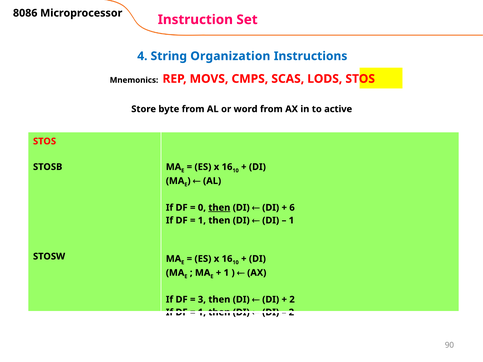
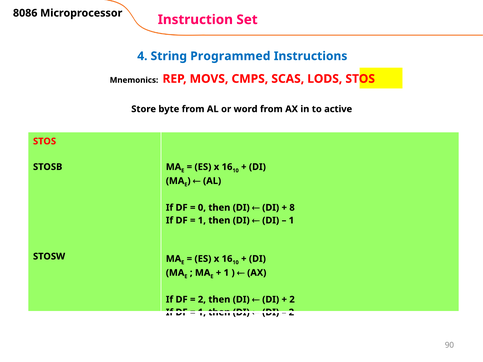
Organization: Organization -> Programmed (230, 56)
then underline: present -> none (219, 208)
6: 6 -> 8 (292, 208)
3: 3 -> 2 (202, 300)
